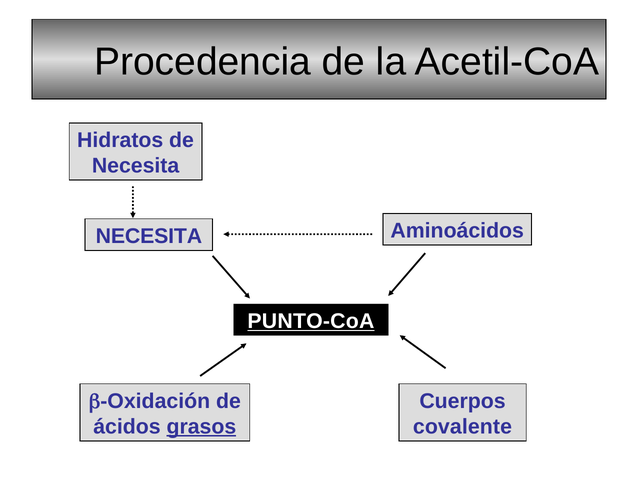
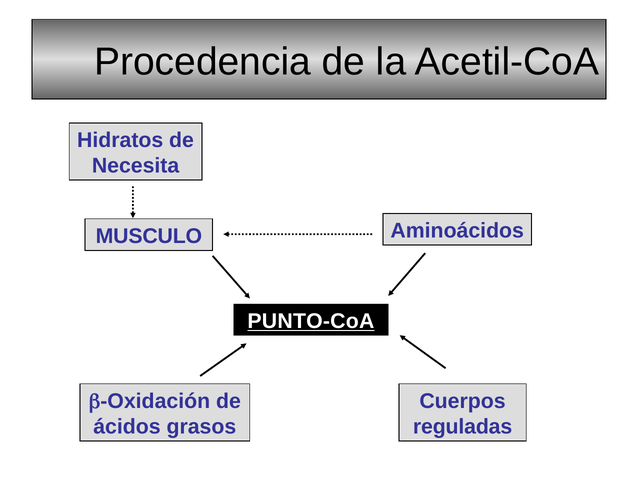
NECESITA: NECESITA -> MUSCULO (149, 236)
grasos underline: present -> none (201, 426)
covalente: covalente -> reguladas (463, 426)
